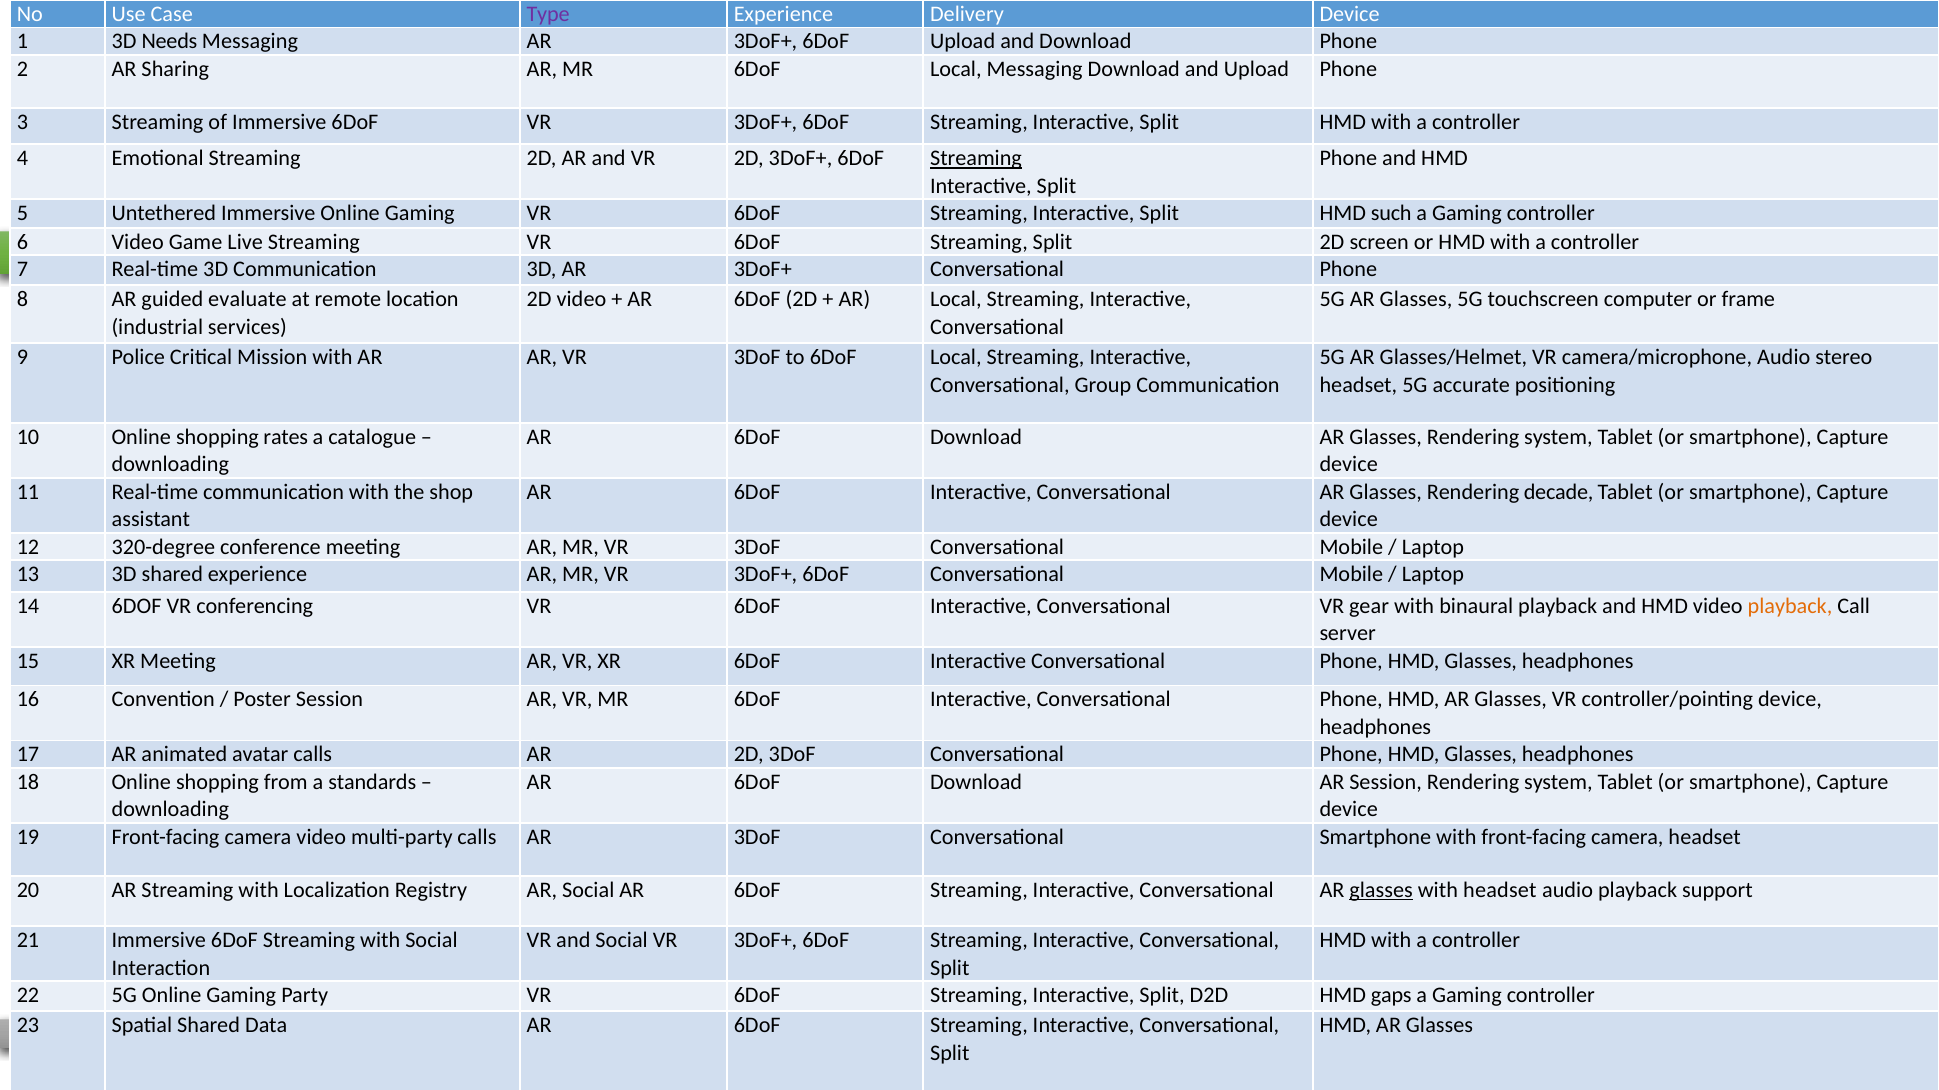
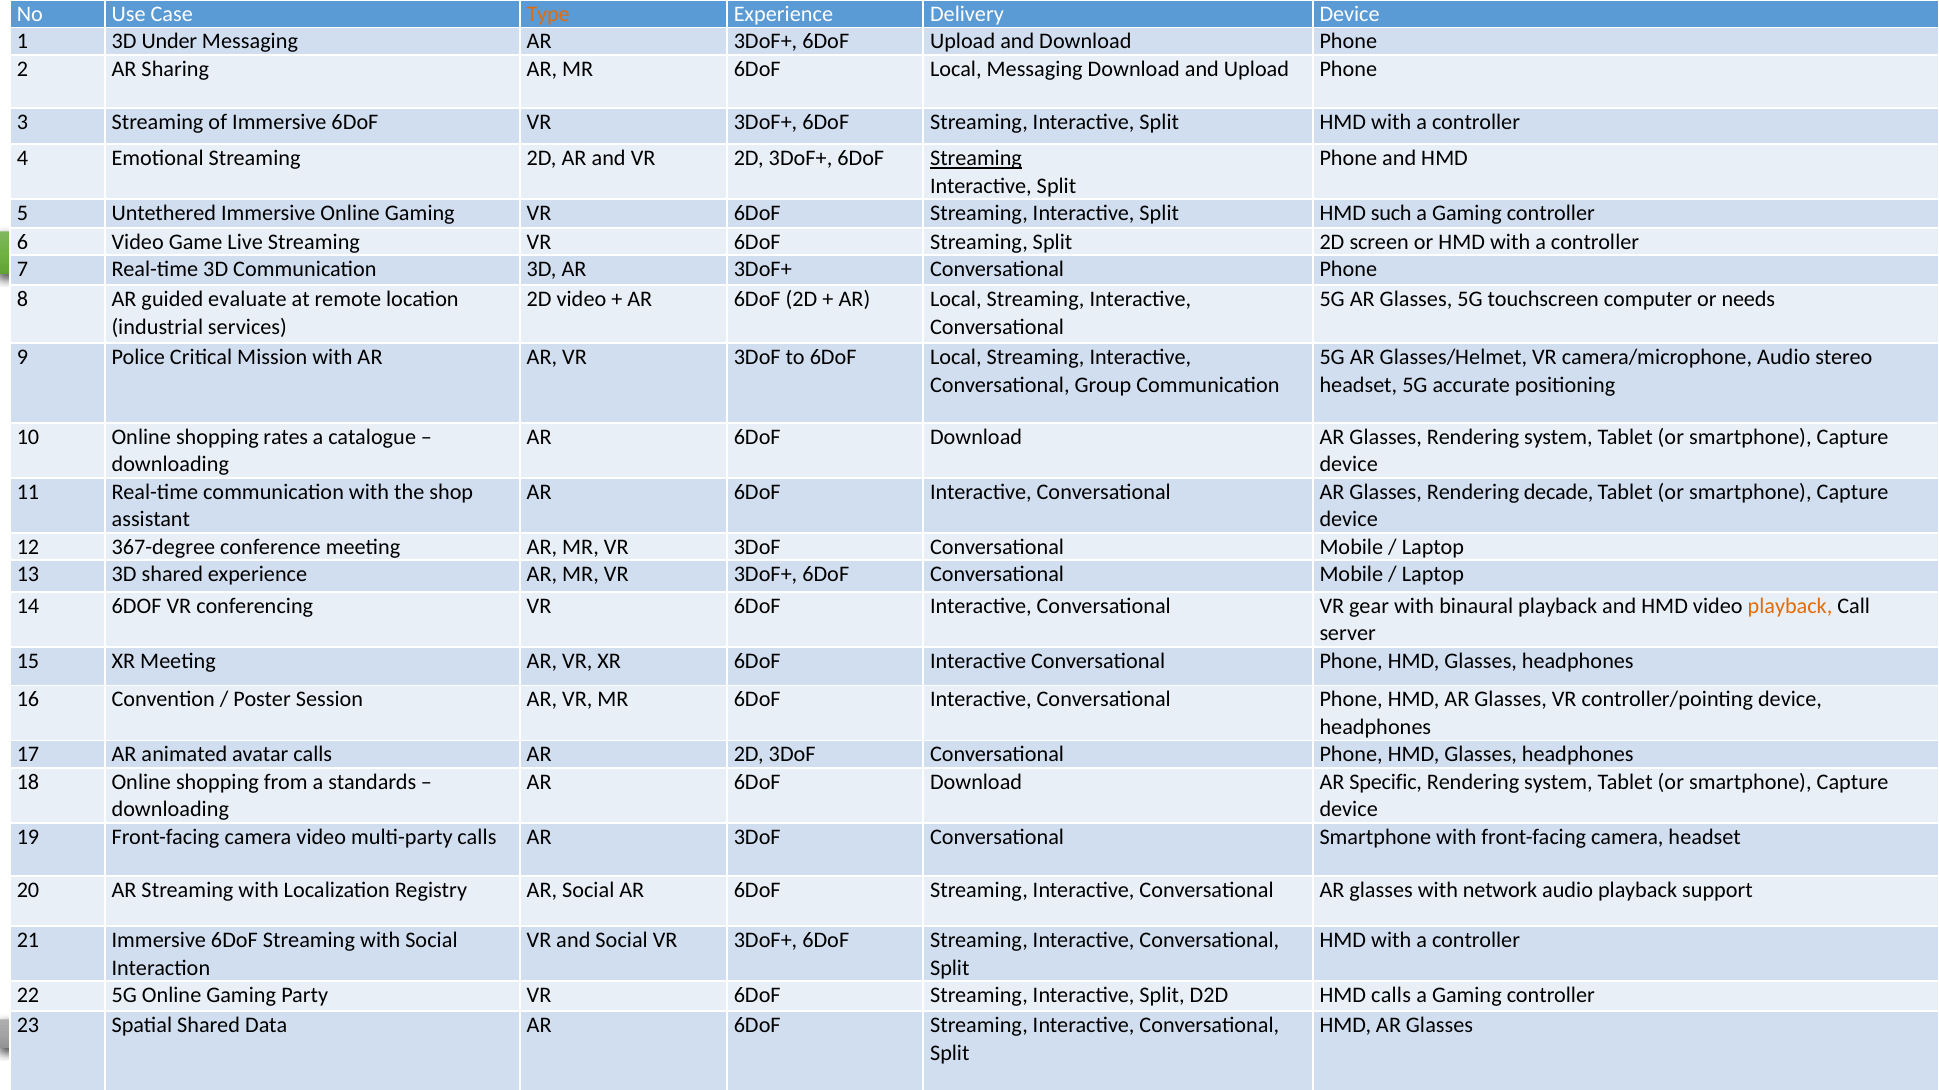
Type colour: purple -> orange (548, 14)
Needs: Needs -> Under (169, 42)
frame: frame -> needs (1748, 300)
320-degree: 320-degree -> 367-degree (163, 547)
AR Session: Session -> Specific (1386, 782)
glasses underline: present -> none (1381, 891)
with headset: headset -> network (1500, 891)
HMD gaps: gaps -> calls (1391, 996)
